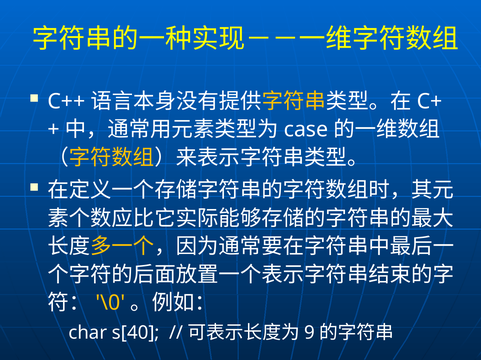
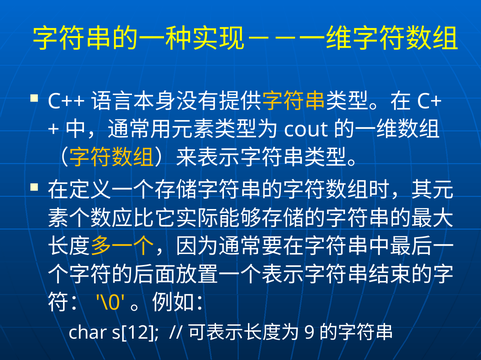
case: case -> cout (306, 130)
s[40: s[40 -> s[12 (136, 333)
